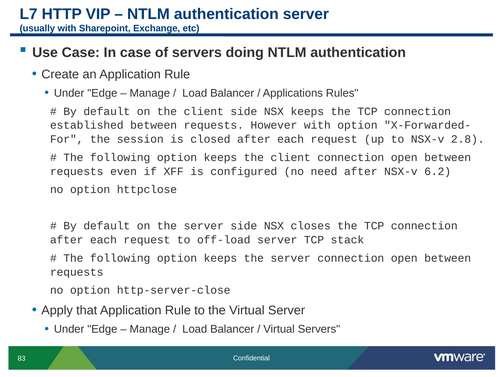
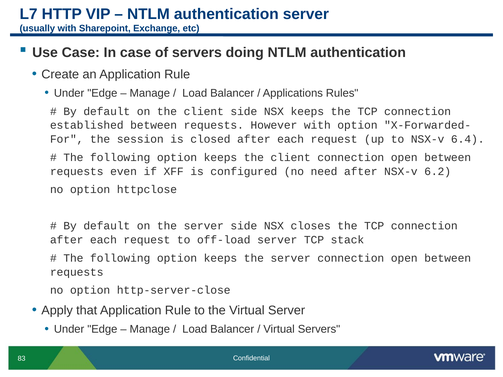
2.8: 2.8 -> 6.4 (468, 139)
